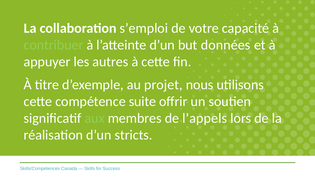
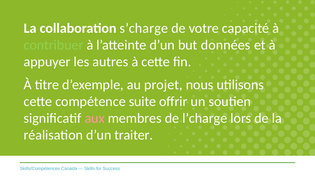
s’emploi: s’emploi -> s’charge (144, 28)
aux colour: light green -> pink (95, 118)
l’appels: l’appels -> l’charge (205, 118)
stricts: stricts -> traiter (134, 135)
